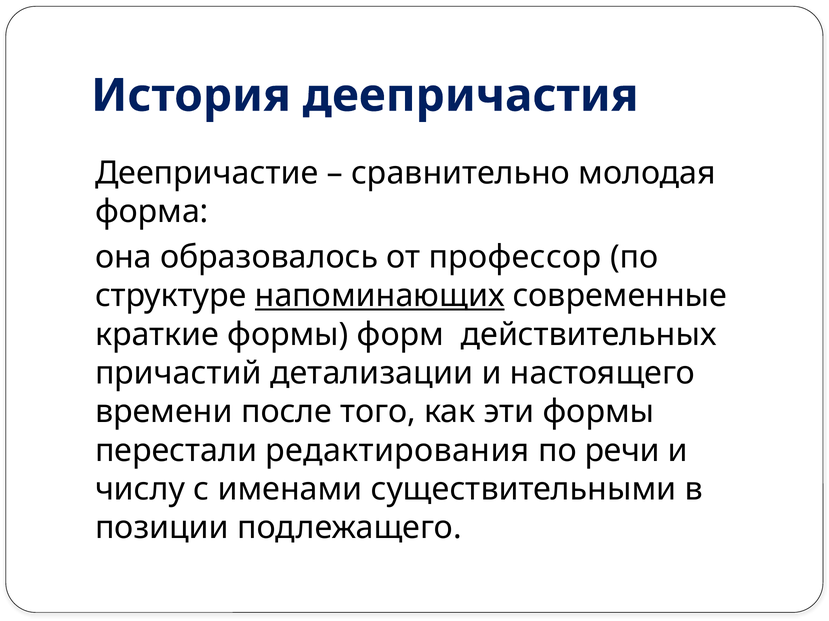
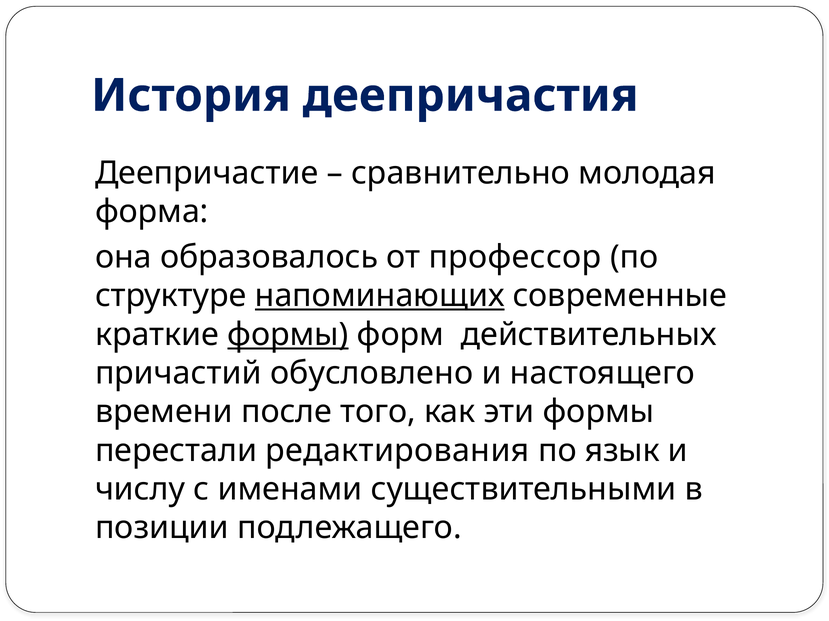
формы underline: none -> present (288, 335)
детализации: детализации -> обусловлено (372, 374)
речи: речи -> язык (622, 451)
